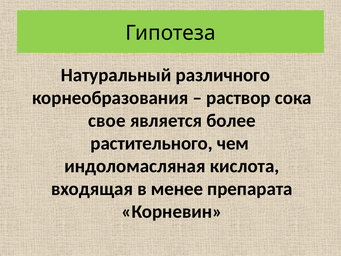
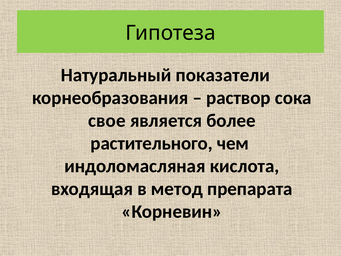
различного: различного -> показатели (223, 75)
менее: менее -> метод (177, 189)
